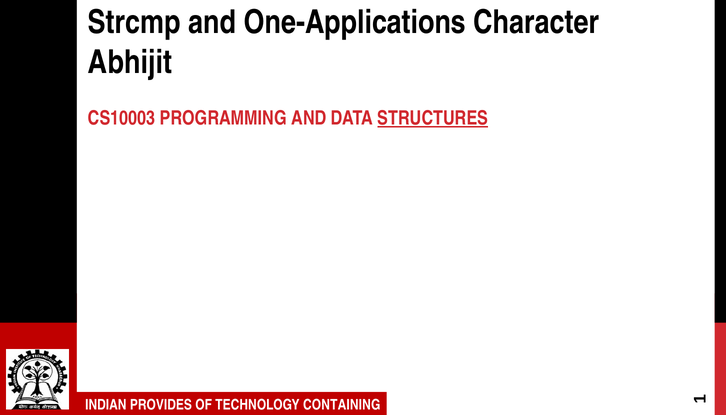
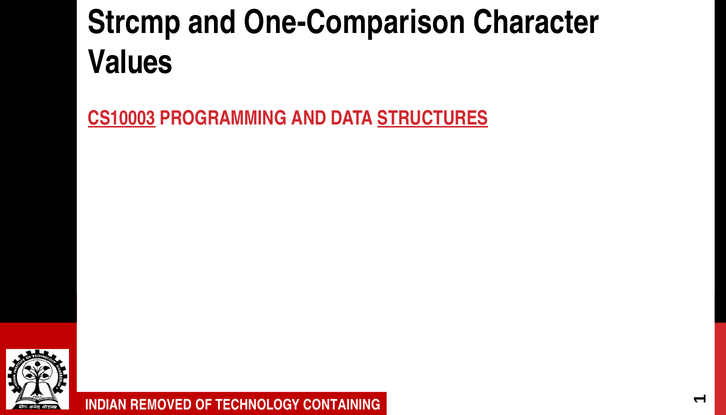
One-Applications: One-Applications -> One-Comparison (355, 23)
Abhijit: Abhijit -> Values (130, 62)
CS10003 underline: none -> present (122, 118)
PROVIDES: PROVIDES -> REMOVED (161, 405)
